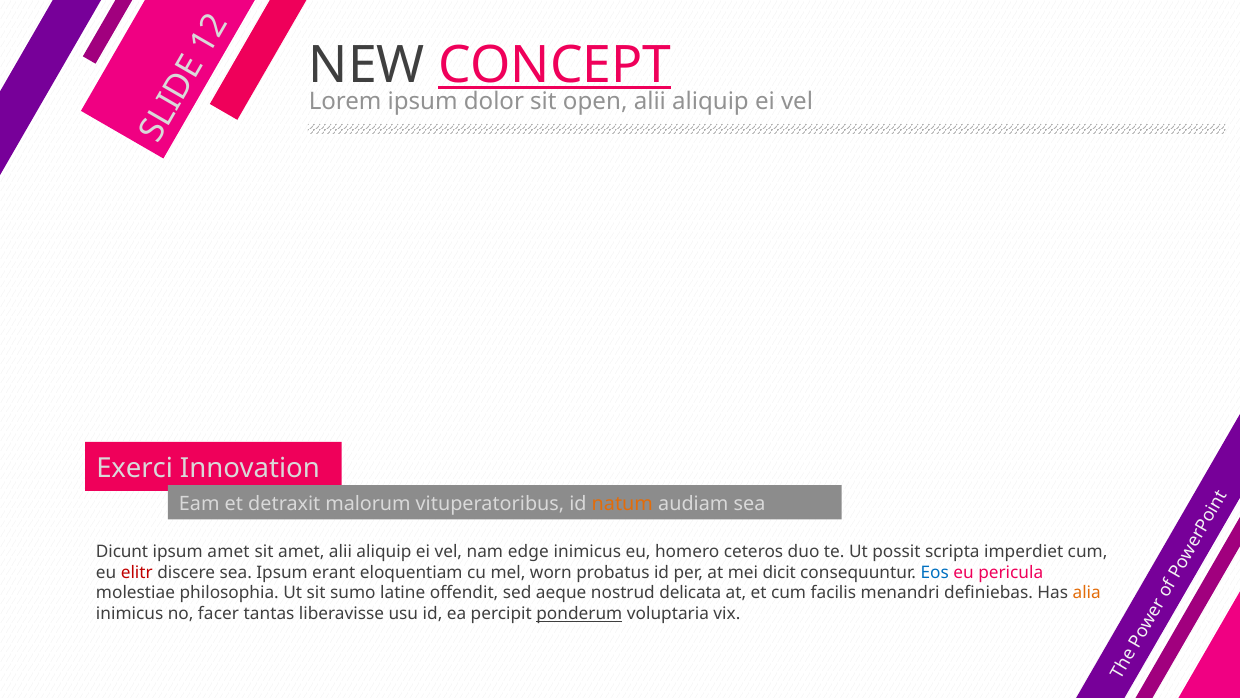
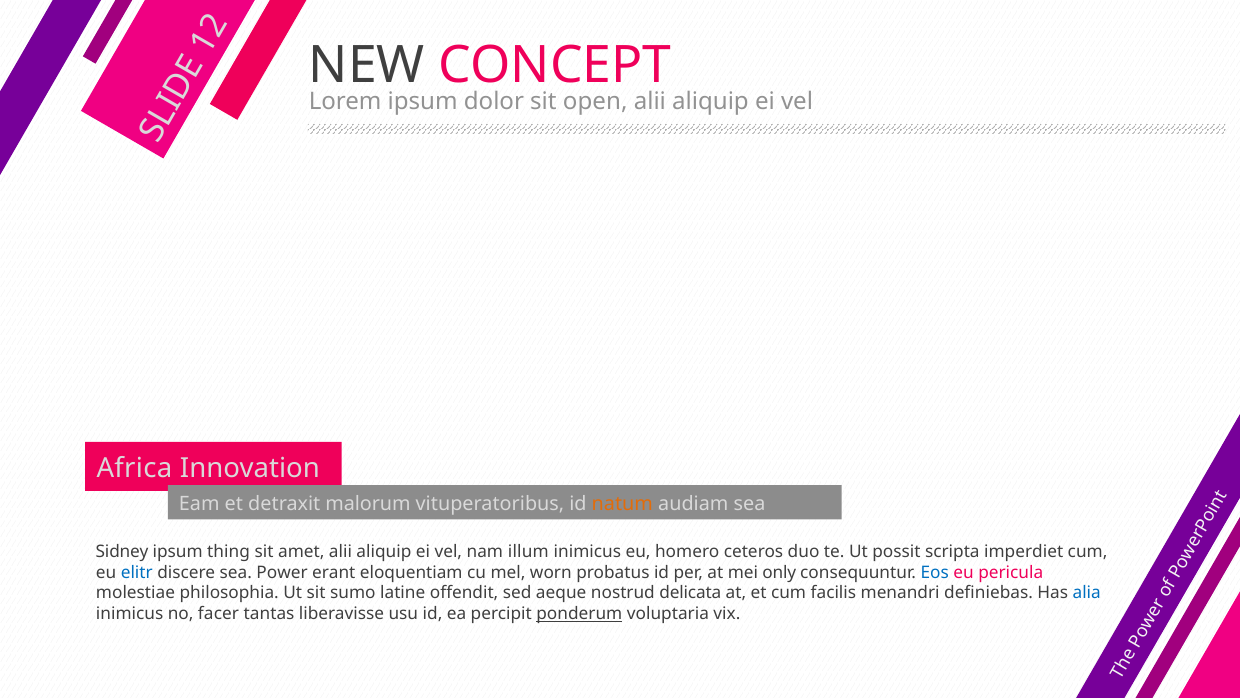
CONCEPT underline: present -> none (555, 65)
Exerci: Exerci -> Africa (134, 468)
Dicunt: Dicunt -> Sidney (122, 551)
ipsum amet: amet -> thing (229, 551)
edge: edge -> illum (528, 551)
elitr colour: red -> blue (137, 572)
sea Ipsum: Ipsum -> Power (282, 572)
dicit: dicit -> only (779, 572)
alia colour: orange -> blue (1087, 593)
